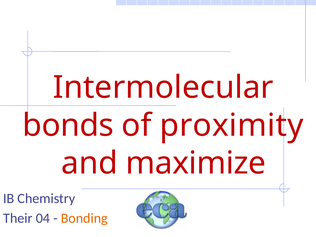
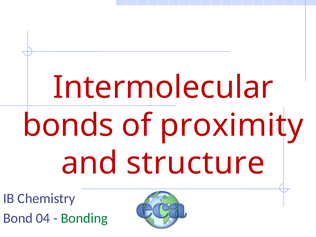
maximize: maximize -> structure (196, 163)
Their: Their -> Bond (18, 218)
Bonding colour: orange -> green (84, 218)
